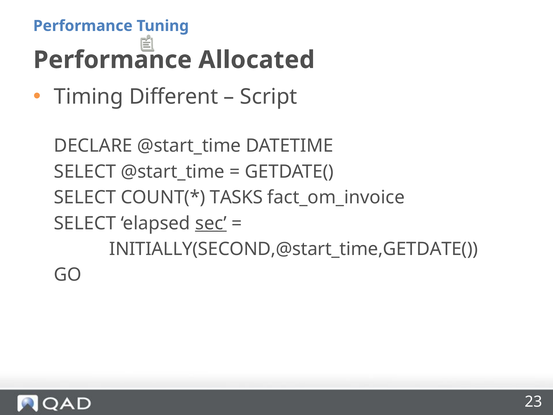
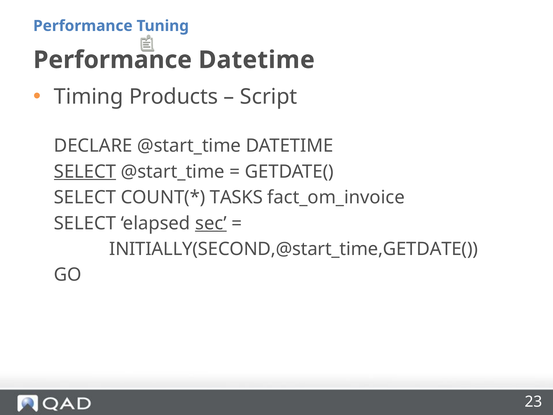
Performance Allocated: Allocated -> Datetime (257, 60)
Different: Different -> Products (174, 97)
SELECT underline: none -> present (85, 172)
